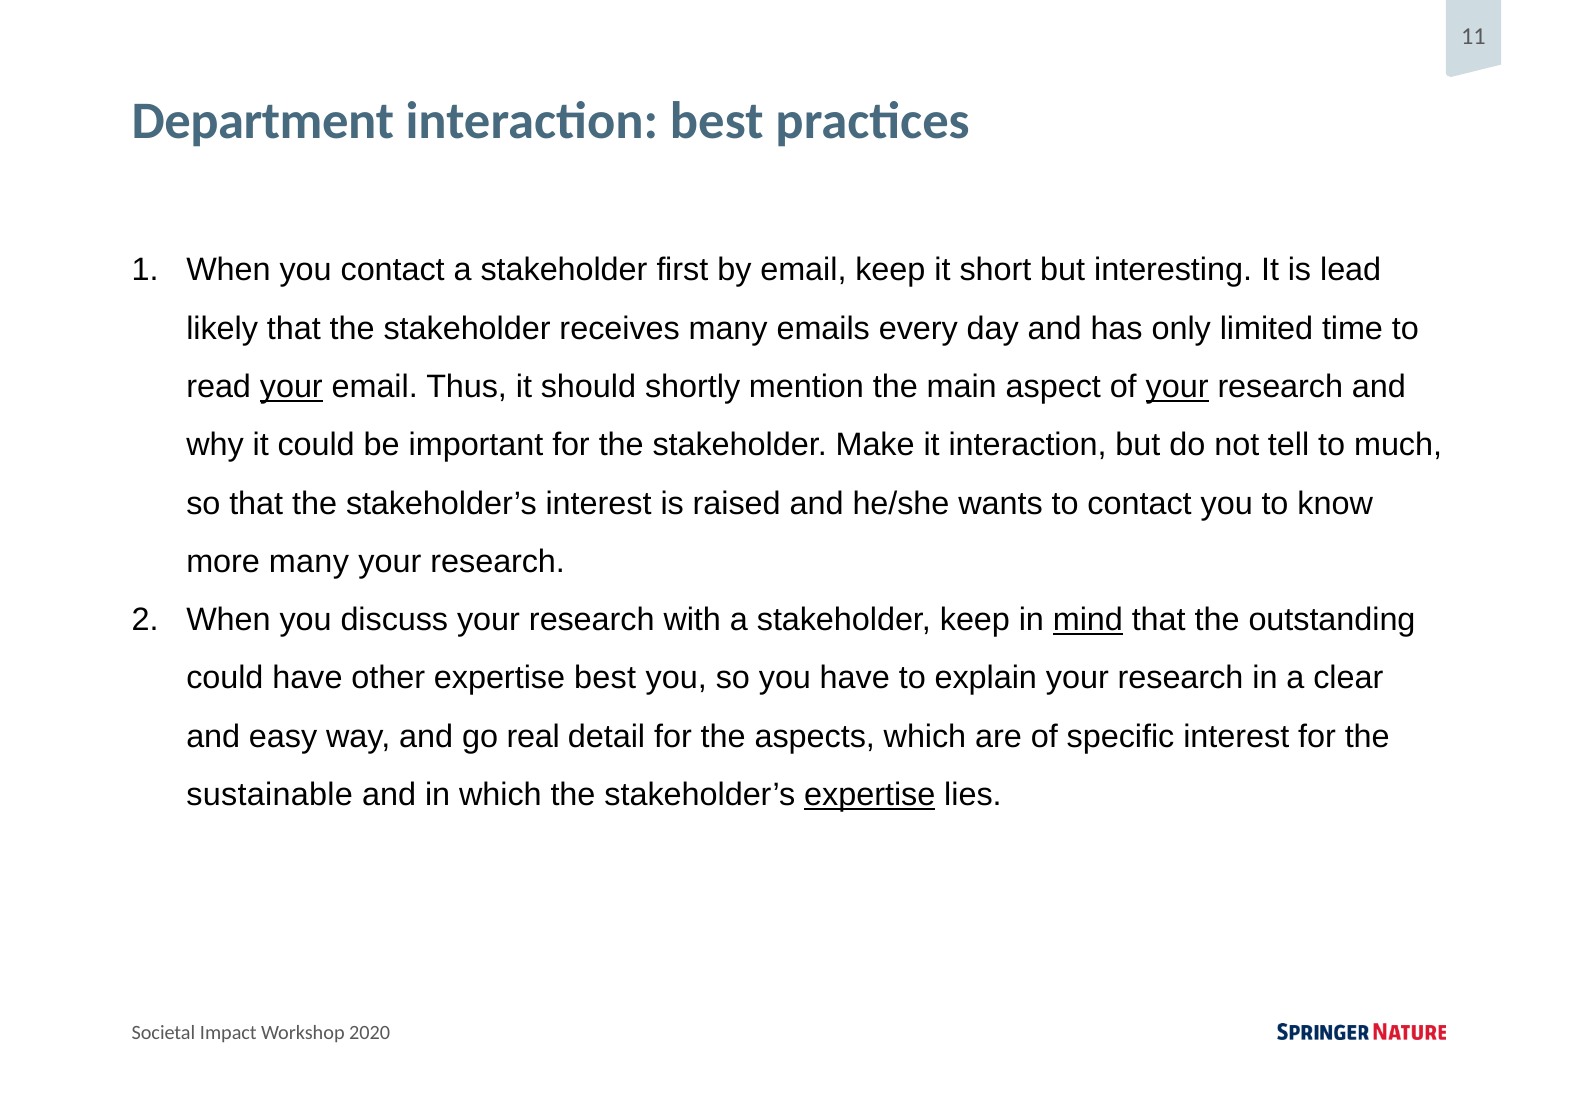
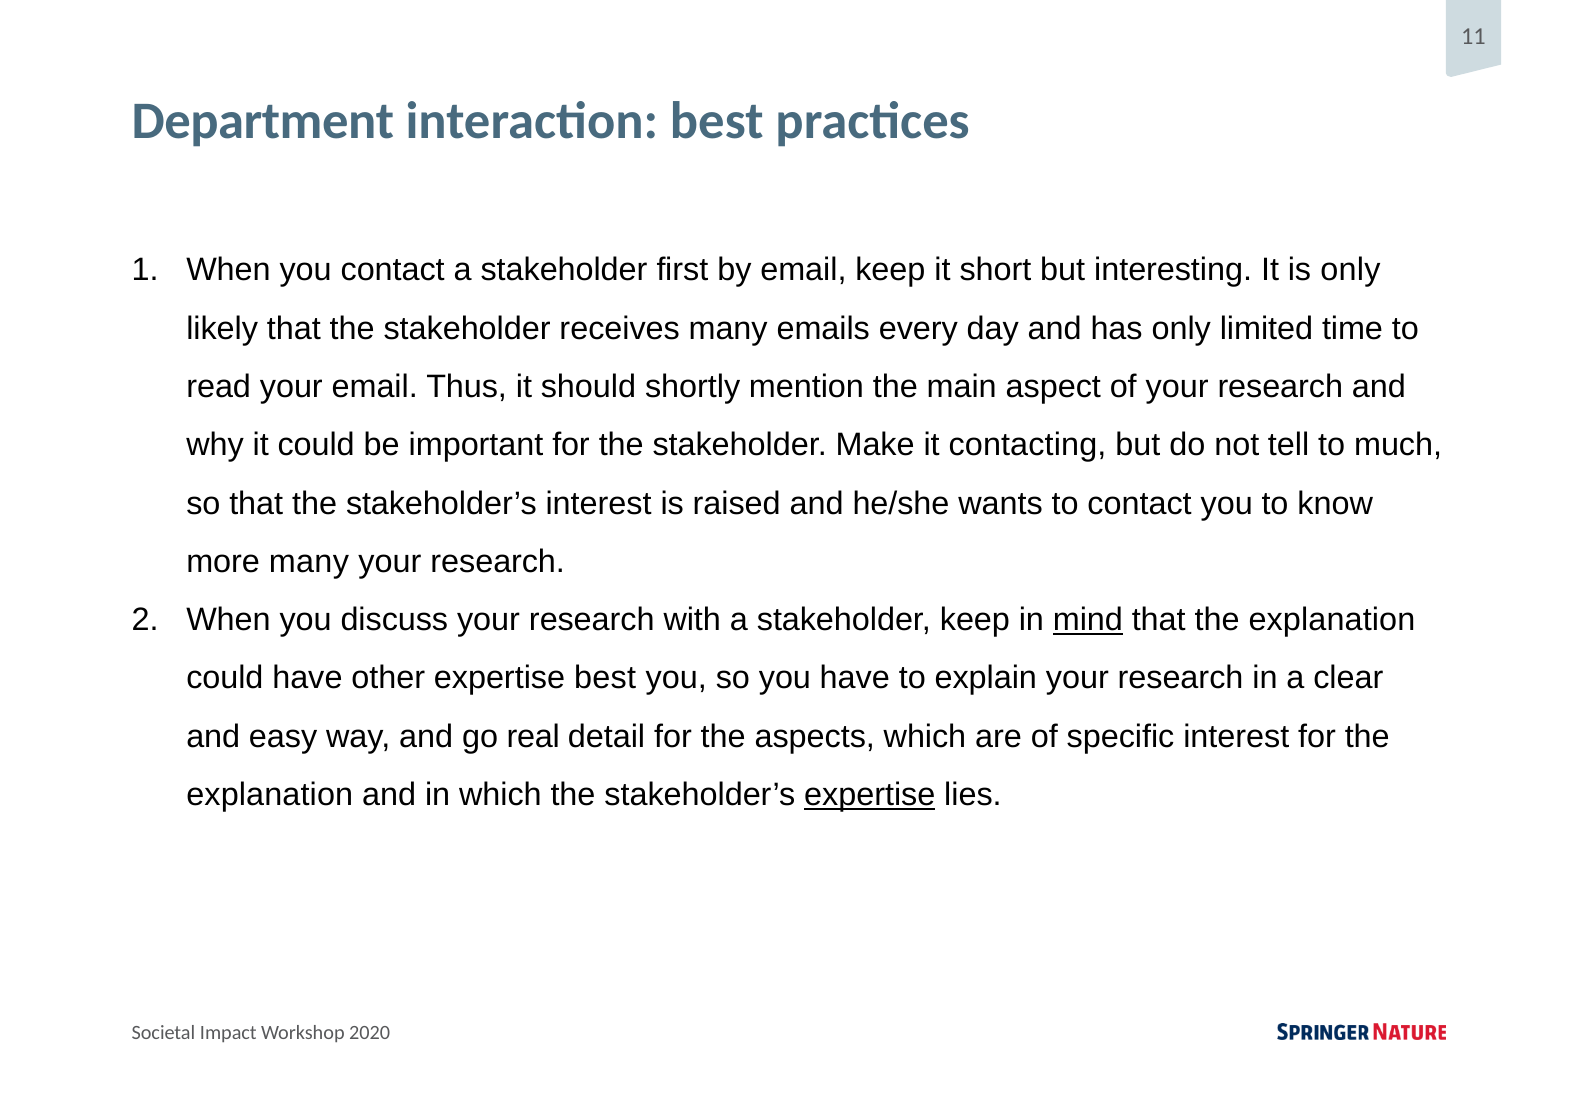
is lead: lead -> only (1350, 270)
your underline: present -> none (291, 387)
your underline: present -> none (1177, 387)
it interaction: interaction -> contacting (1027, 445)
that the outstanding: outstanding -> explanation (1332, 620)
sustainable: sustainable -> explanation (270, 795)
